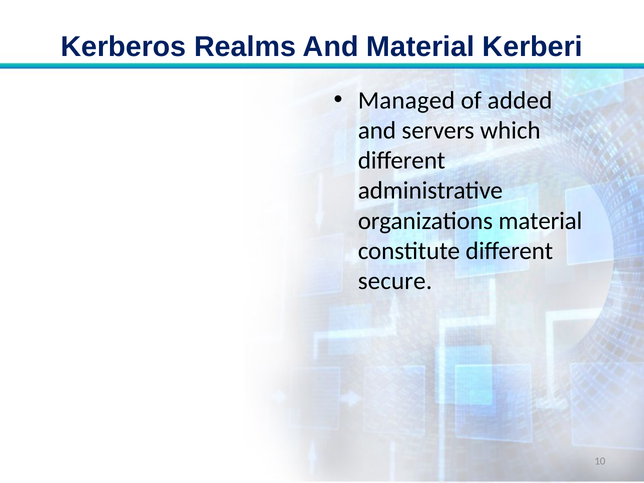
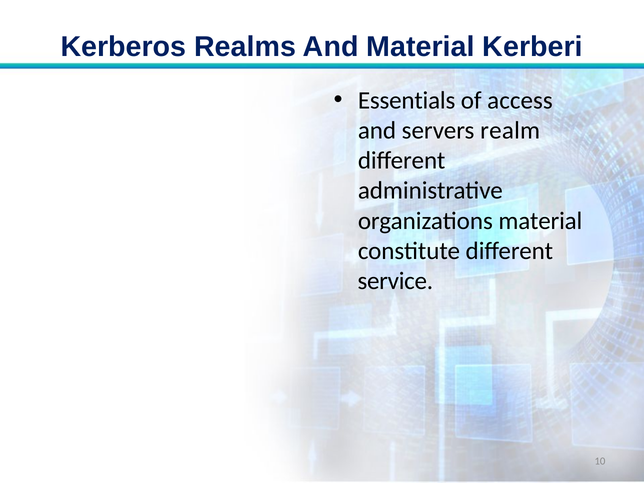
Managed: Managed -> Essentials (407, 100)
added: added -> access (520, 100)
which: which -> realm (510, 131)
secure: secure -> service (395, 281)
